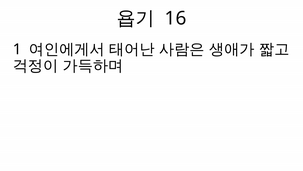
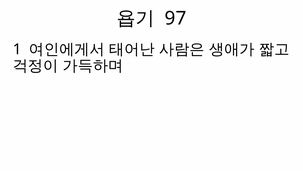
16: 16 -> 97 (176, 18)
